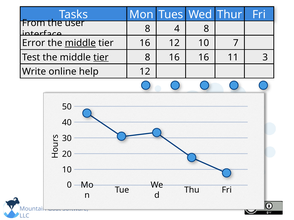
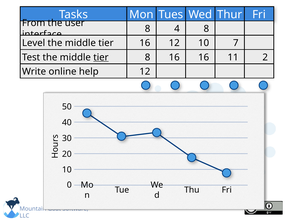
Error: Error -> Level (34, 43)
middle underline: present -> none (80, 43)
3: 3 -> 2 (265, 57)
